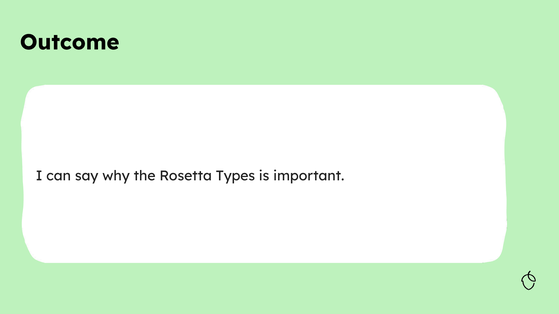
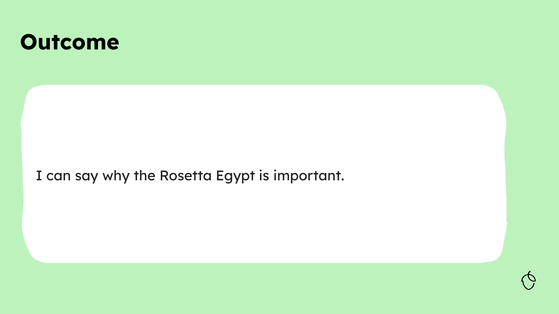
Types: Types -> Egypt (235, 176)
